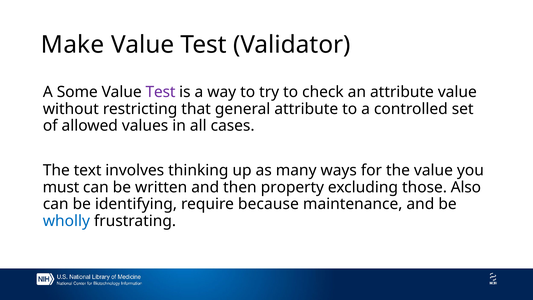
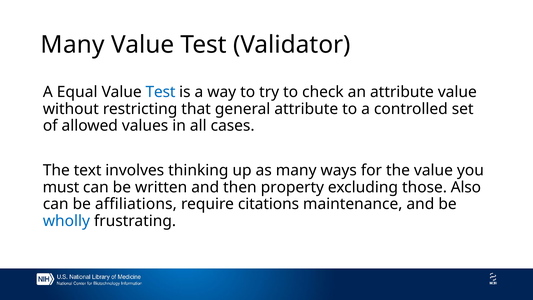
Make: Make -> Many (73, 45)
Some: Some -> Equal (77, 92)
Test colour: purple -> blue (161, 92)
identifying: identifying -> affiliations (136, 204)
because: because -> citations (269, 204)
